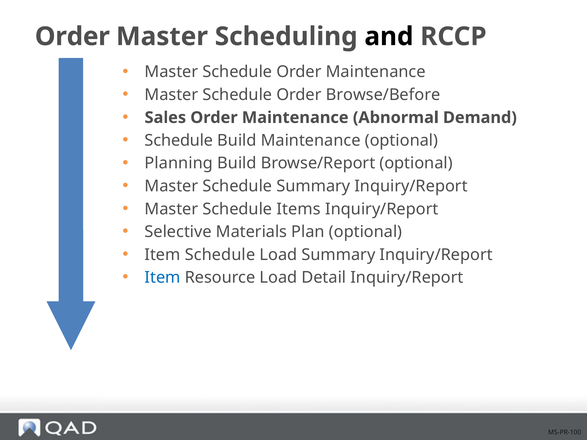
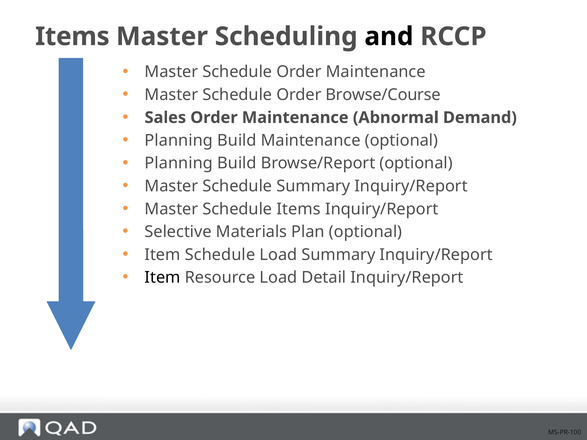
Order: Order -> Items (72, 37)
Browse/Before: Browse/Before -> Browse/Course (383, 95)
Schedule: Schedule -> Planning (179, 141)
Item colour: blue -> black (163, 278)
